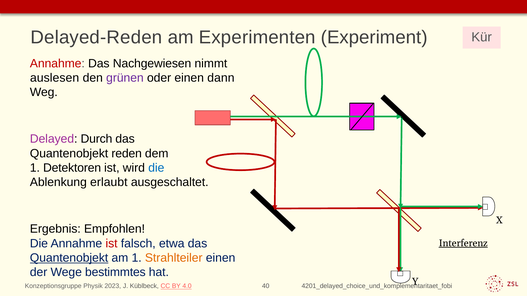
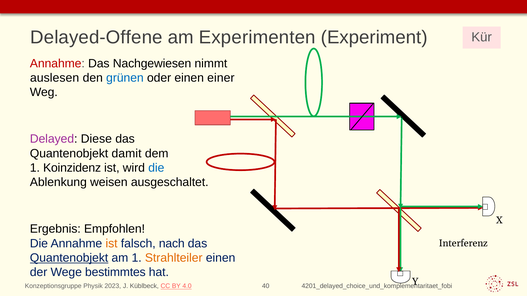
Delayed-Reden: Delayed-Reden -> Delayed-Offene (96, 37)
grünen colour: purple -> blue (125, 78)
dann: dann -> einer (221, 78)
Durch: Durch -> Diese (96, 139)
reden: reden -> damit (127, 154)
Detektoren: Detektoren -> Koinzidenz (72, 168)
erlaubt: erlaubt -> weisen (109, 183)
ist colour: red -> orange (112, 244)
etwa: etwa -> nach (172, 244)
Interferenz underline: present -> none (463, 244)
